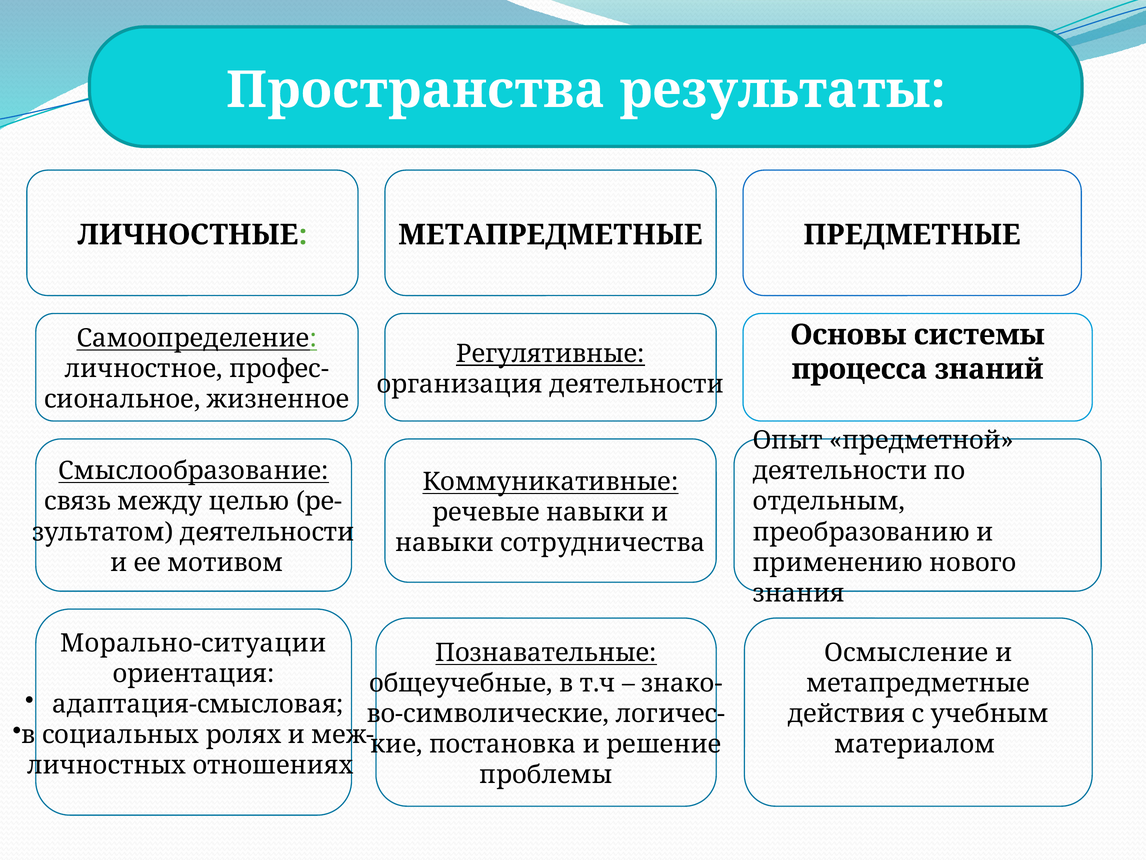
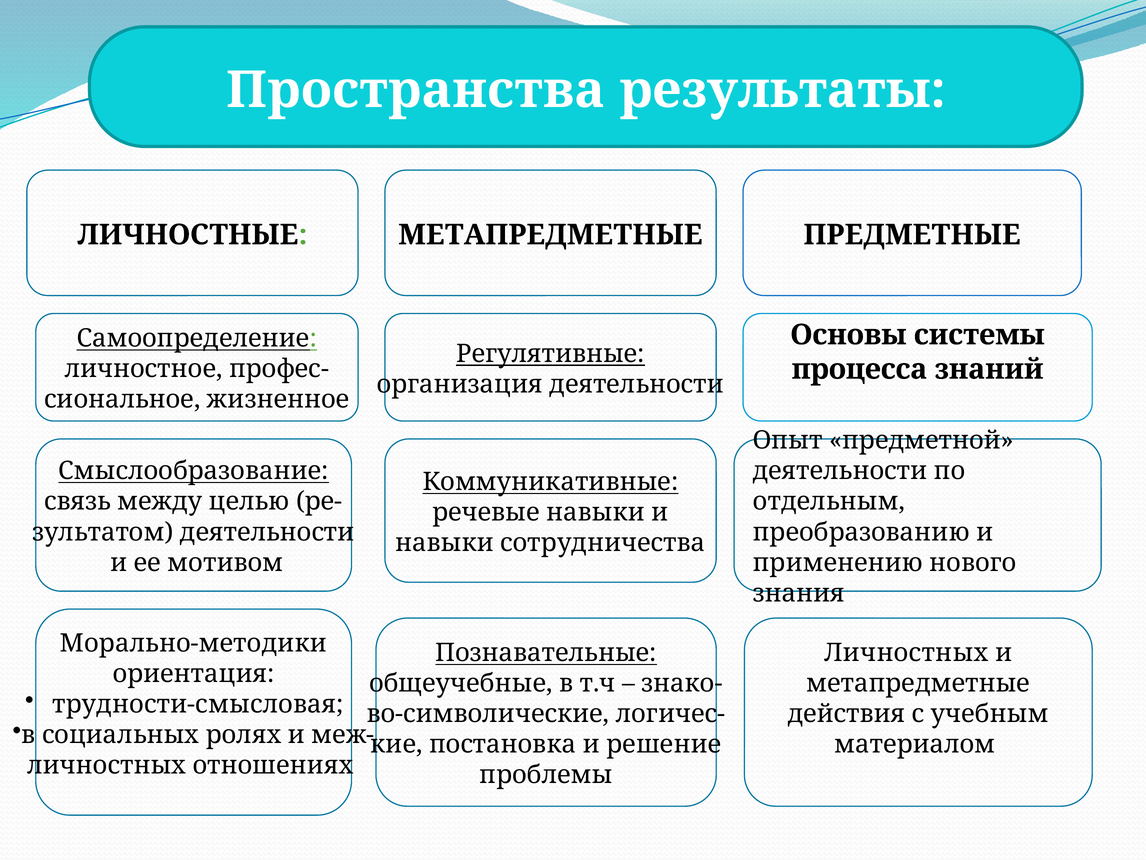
Морально-ситуации: Морально-ситуации -> Морально-методики (193, 643)
Осмысление: Осмысление -> Личностных (906, 652)
адаптация-смысловая: адаптация-смысловая -> трудности-смысловая (198, 704)
